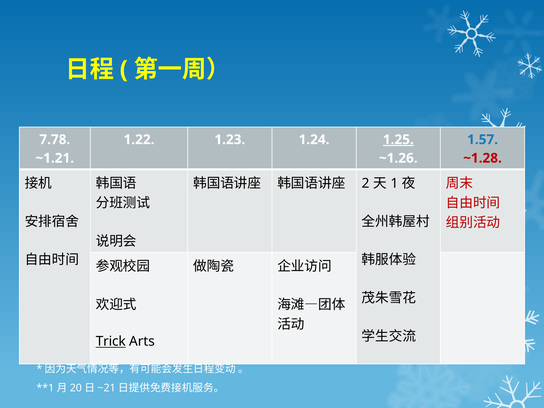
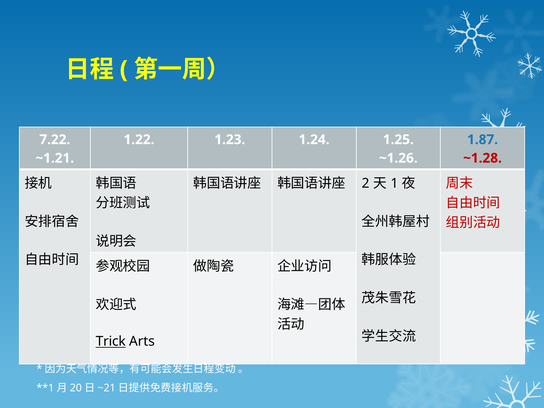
7.78: 7.78 -> 7.22 (55, 140)
1.25 underline: present -> none (398, 140)
1.57: 1.57 -> 1.87 (483, 140)
